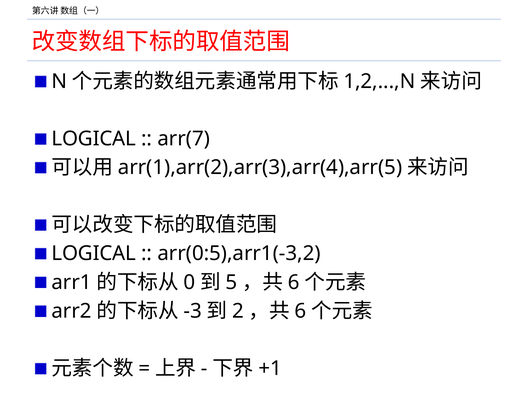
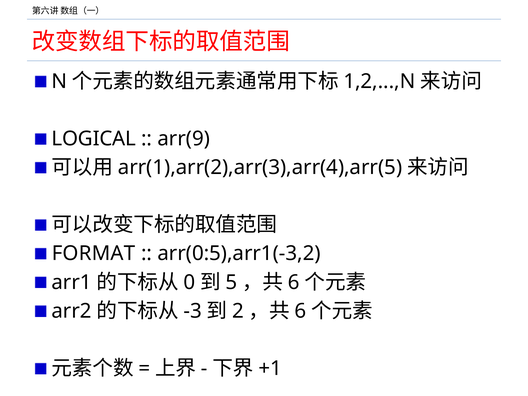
arr(7: arr(7 -> arr(9 (184, 139)
LOGICAL: LOGICAL -> FORMAT (94, 254)
